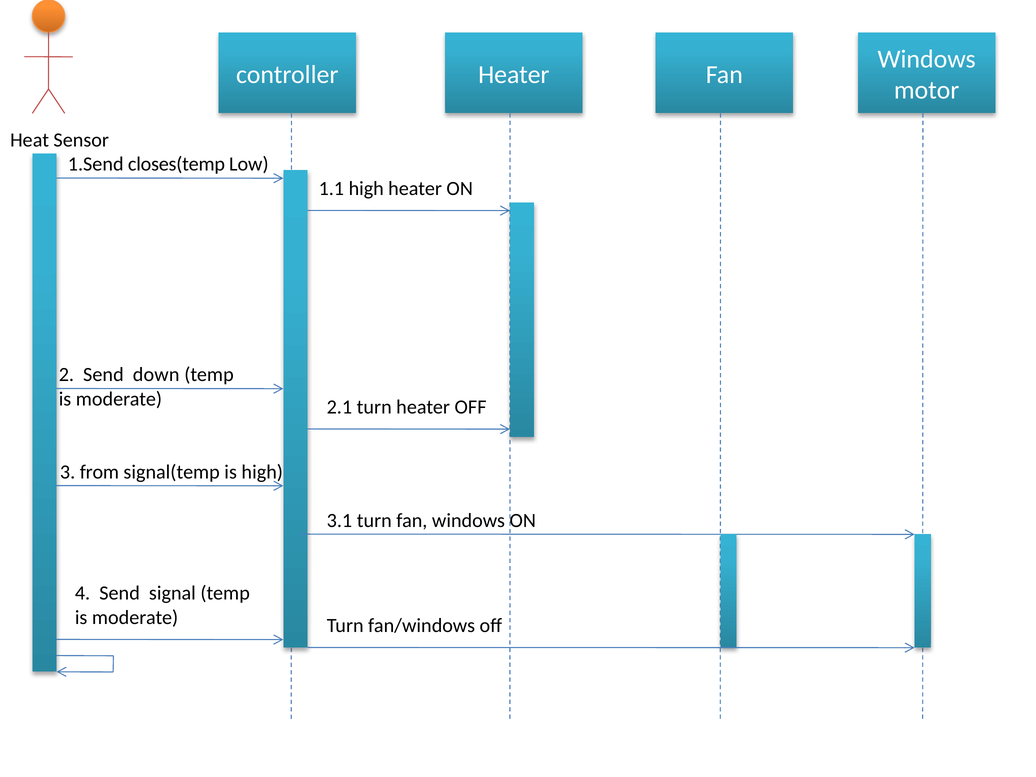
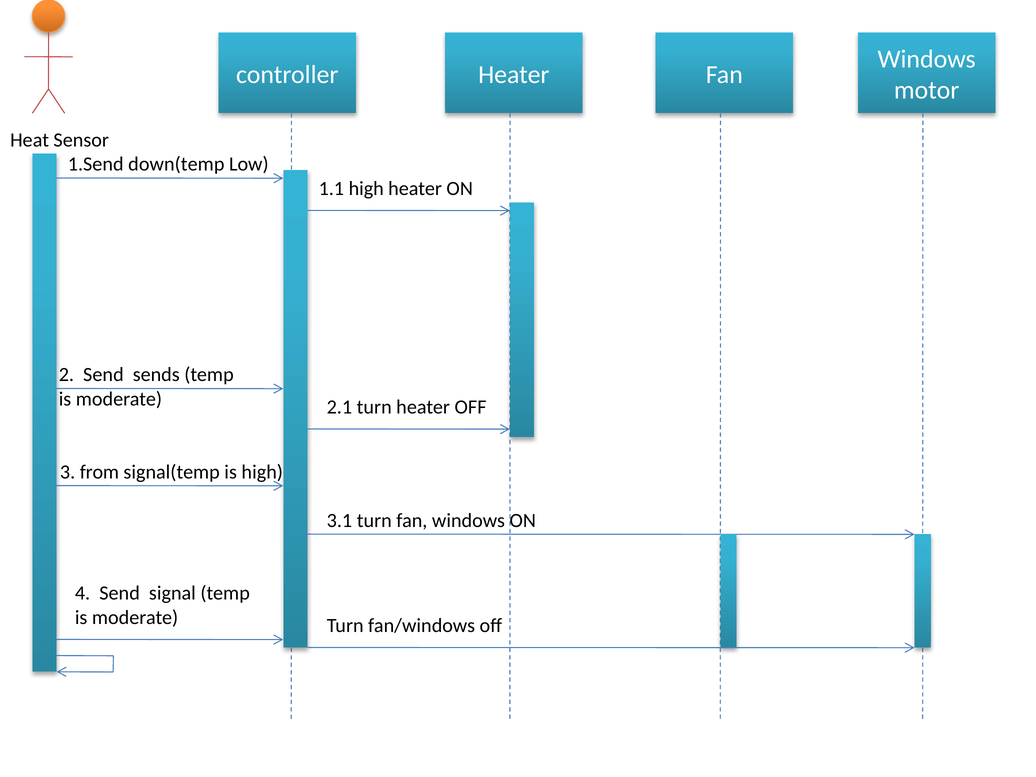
closes(temp: closes(temp -> down(temp (176, 164)
down: down -> sends (156, 375)
